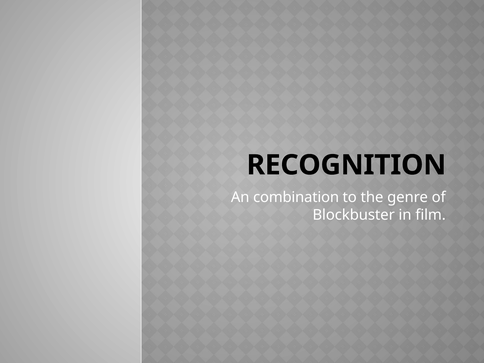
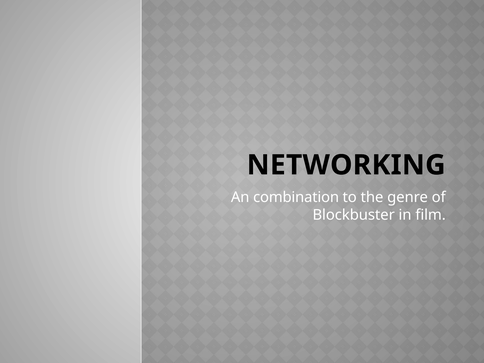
RECOGNITION: RECOGNITION -> NETWORKING (346, 165)
